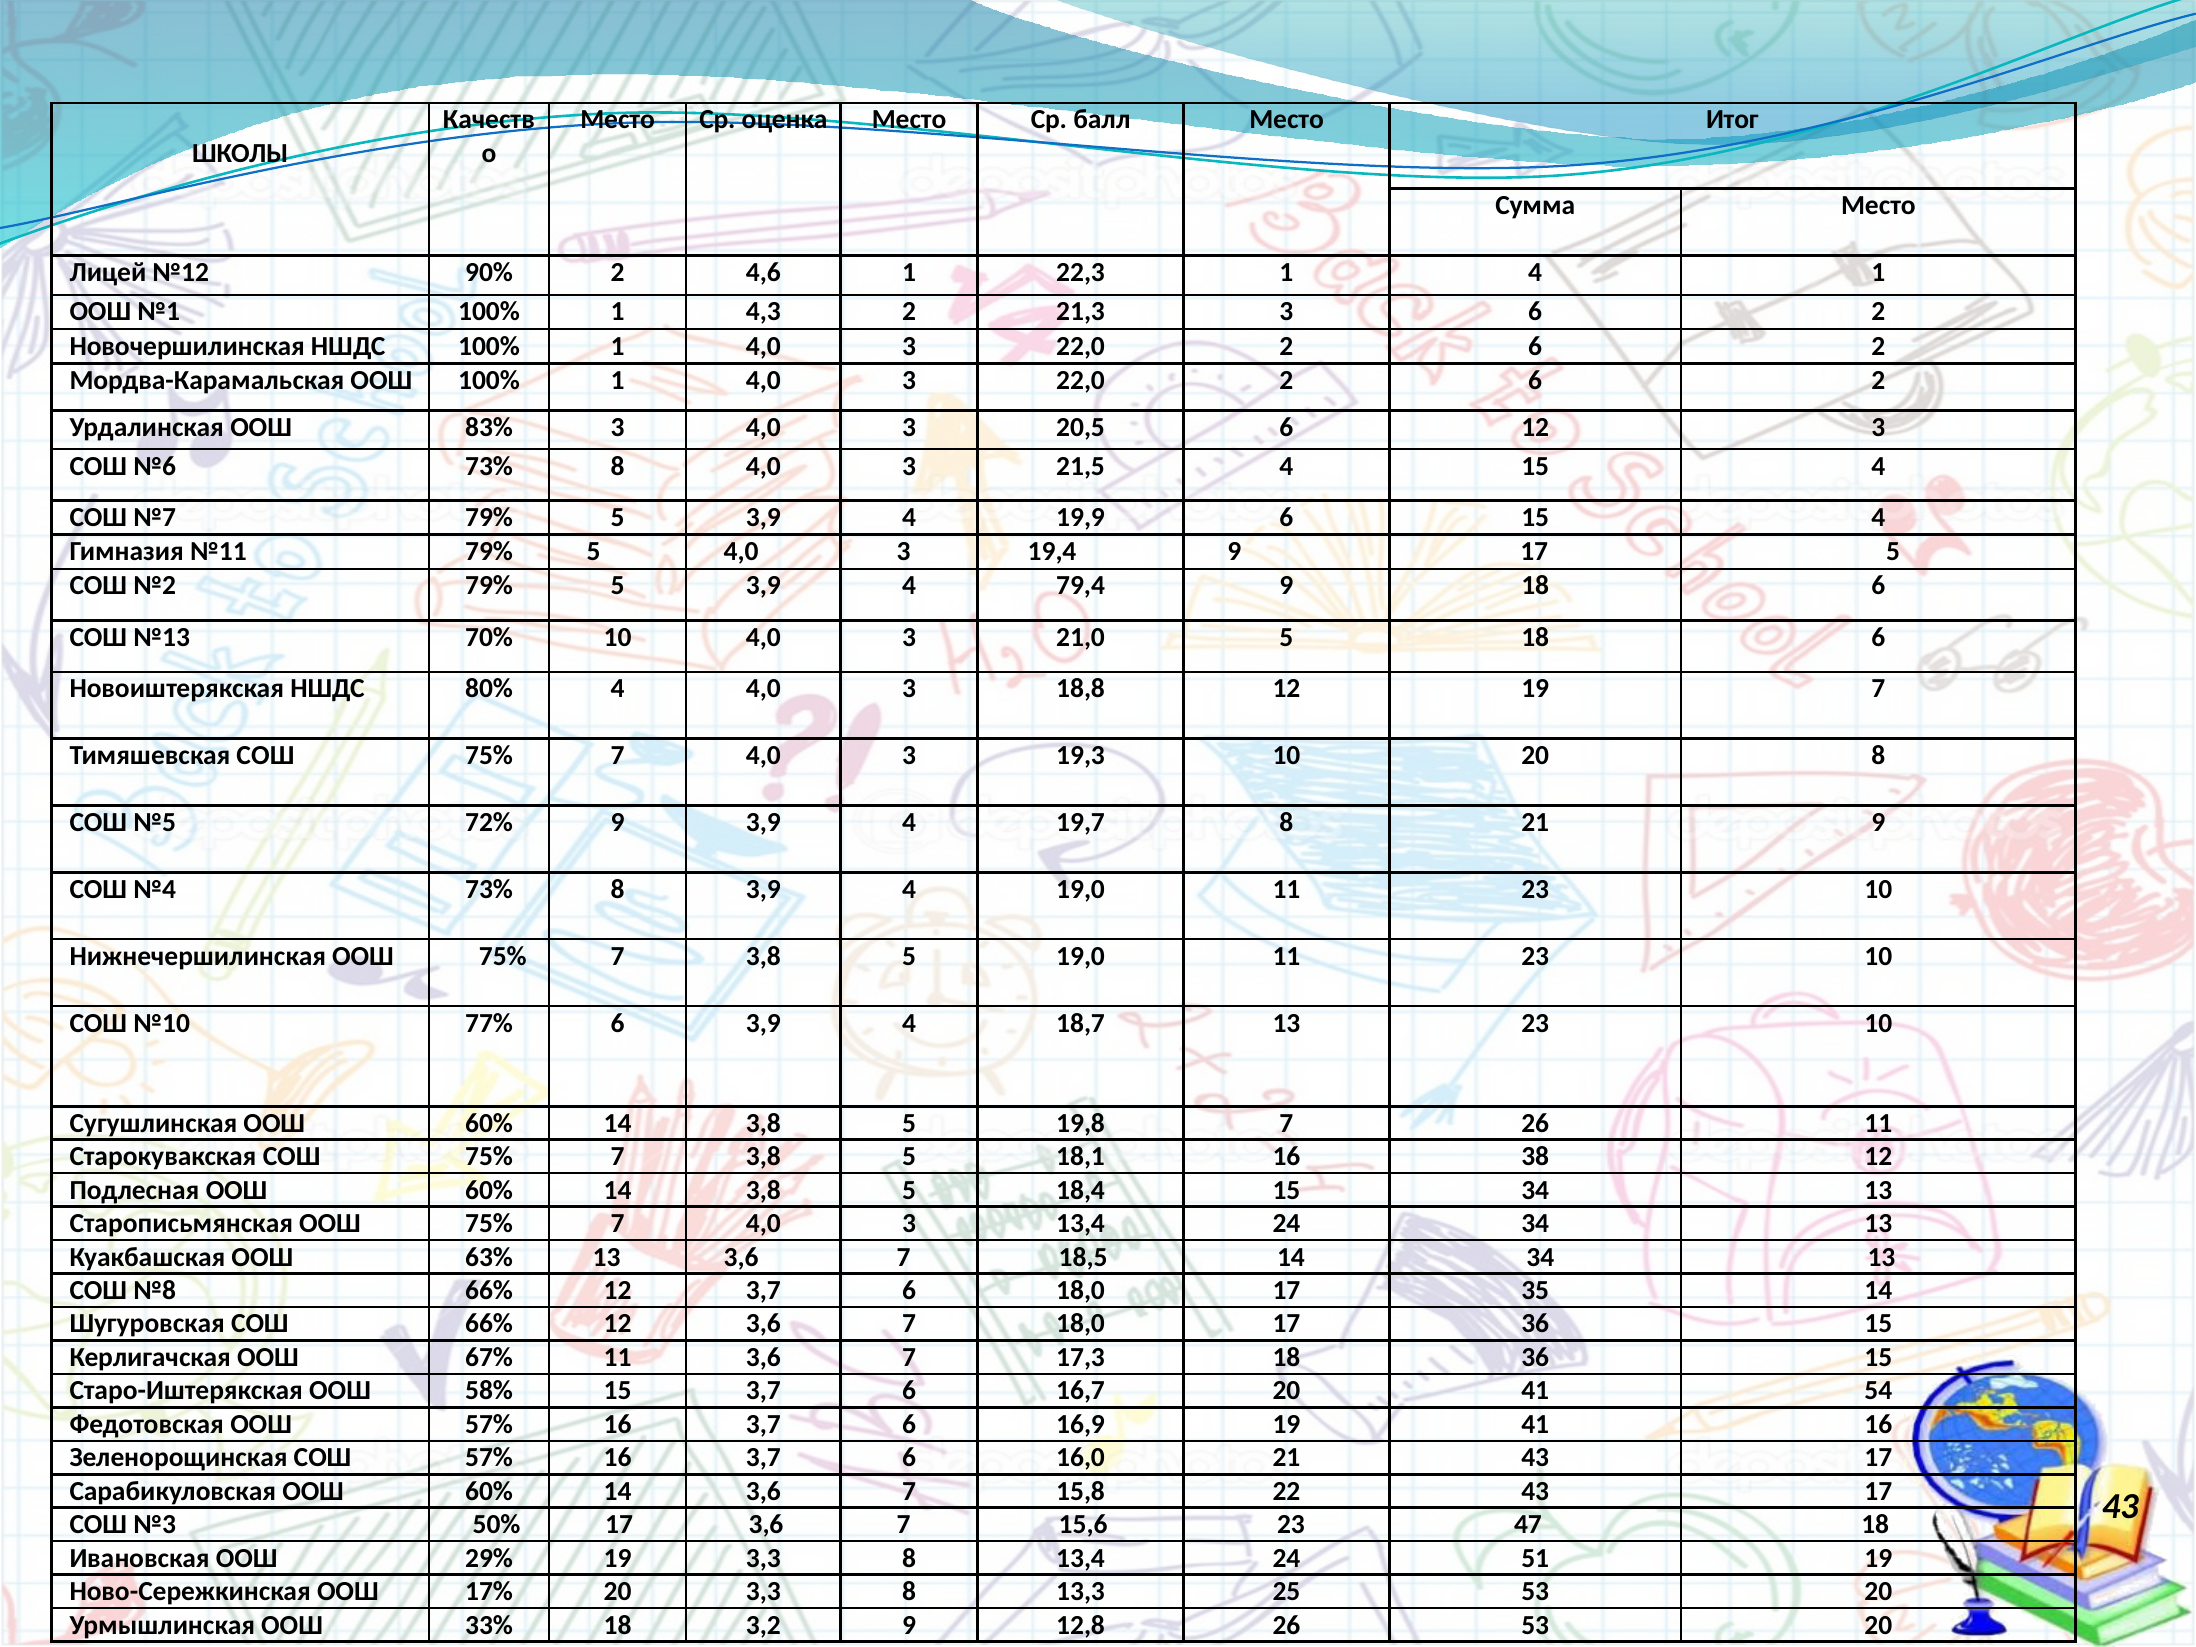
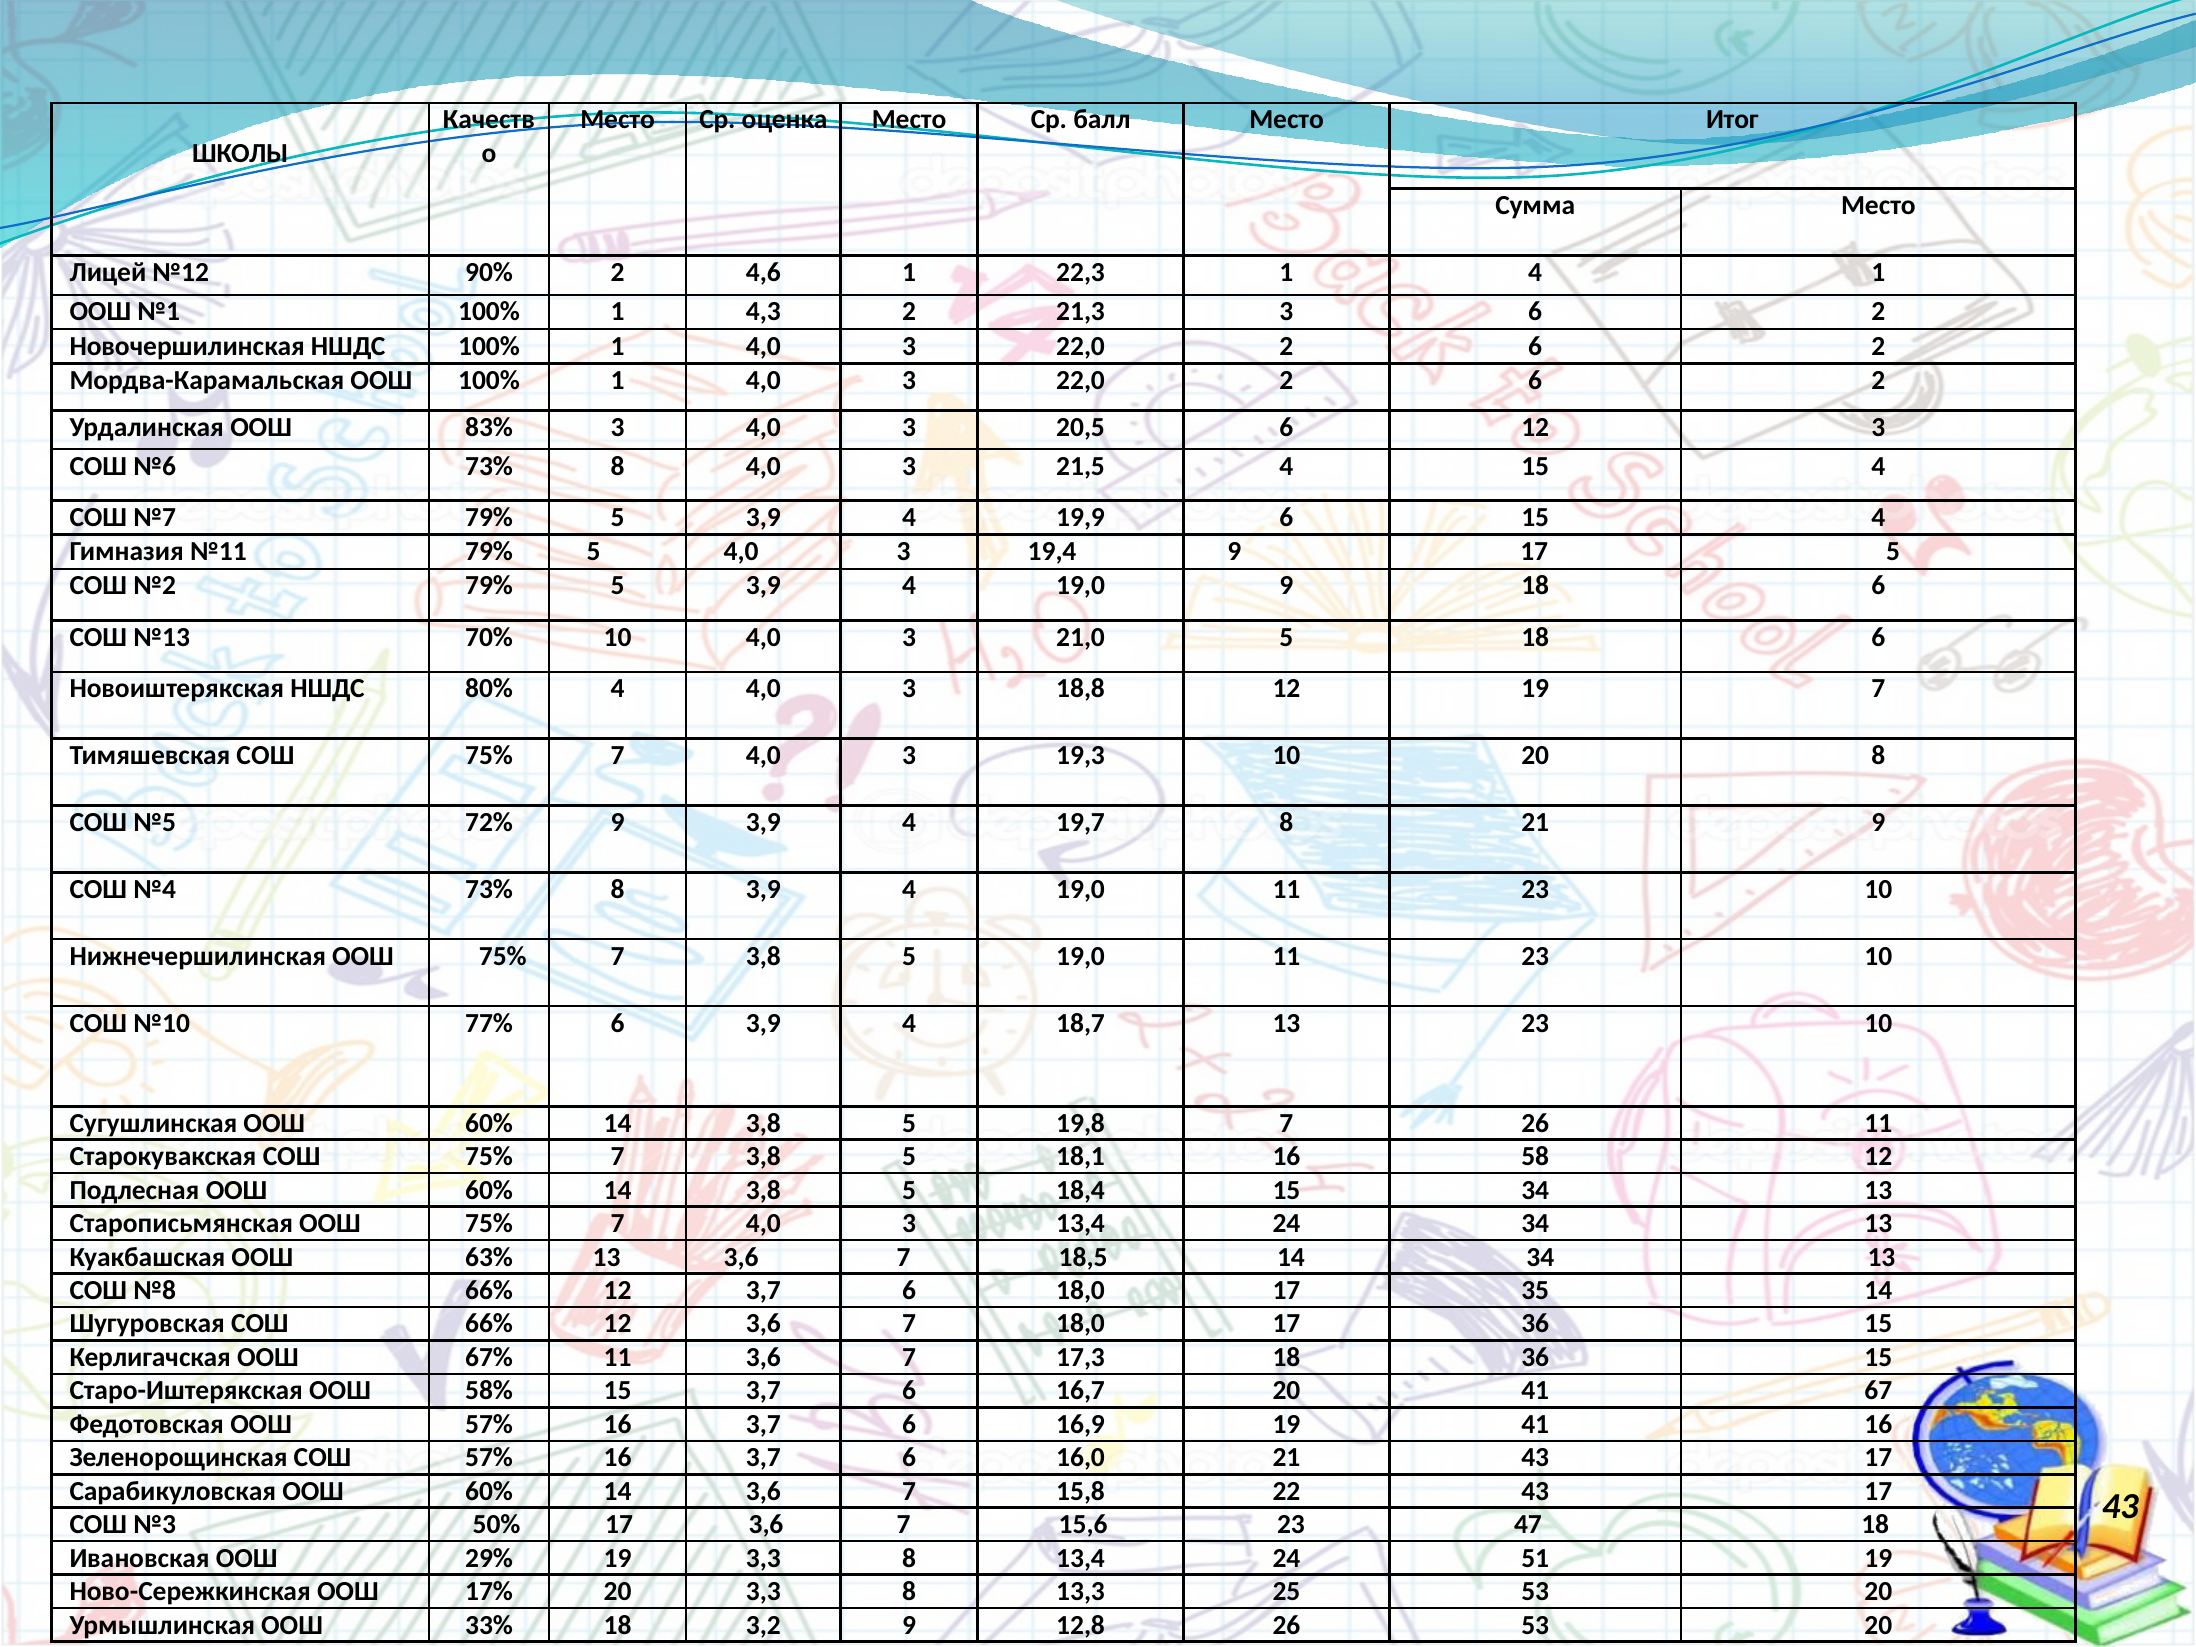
5 3,9 4 79,4: 79,4 -> 19,0 (1081, 586)
38: 38 -> 58 (1535, 1157)
54: 54 -> 67 (1878, 1391)
